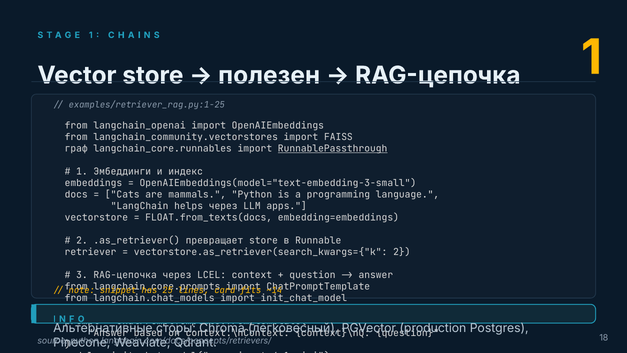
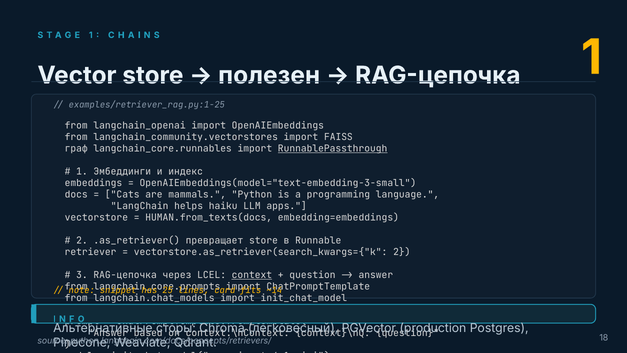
helps через: через -> haiku (223, 206)
FLOAT.from_texts(docs: FLOAT.from_texts(docs -> HUMAN.from_texts(docs (209, 218)
context underline: none -> present (252, 275)
